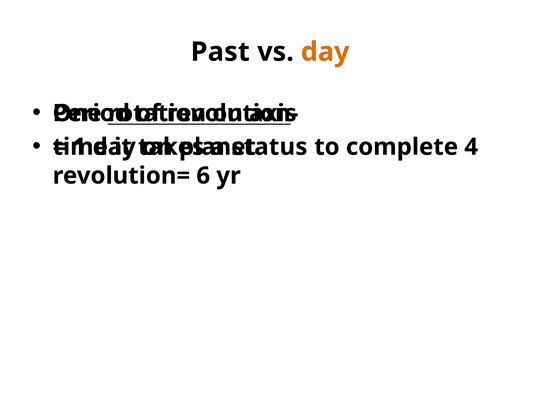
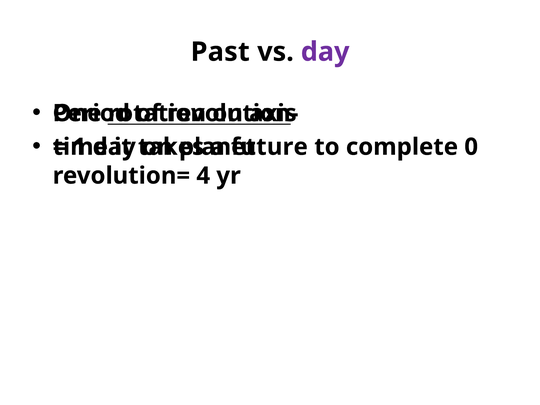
day colour: orange -> purple (325, 52)
status: status -> future (269, 147)
4: 4 -> 0 (471, 147)
6: 6 -> 4 (203, 176)
